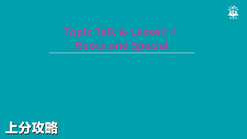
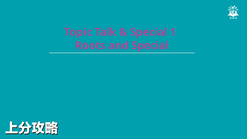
Lessen: Lessen -> Special (149, 32)
